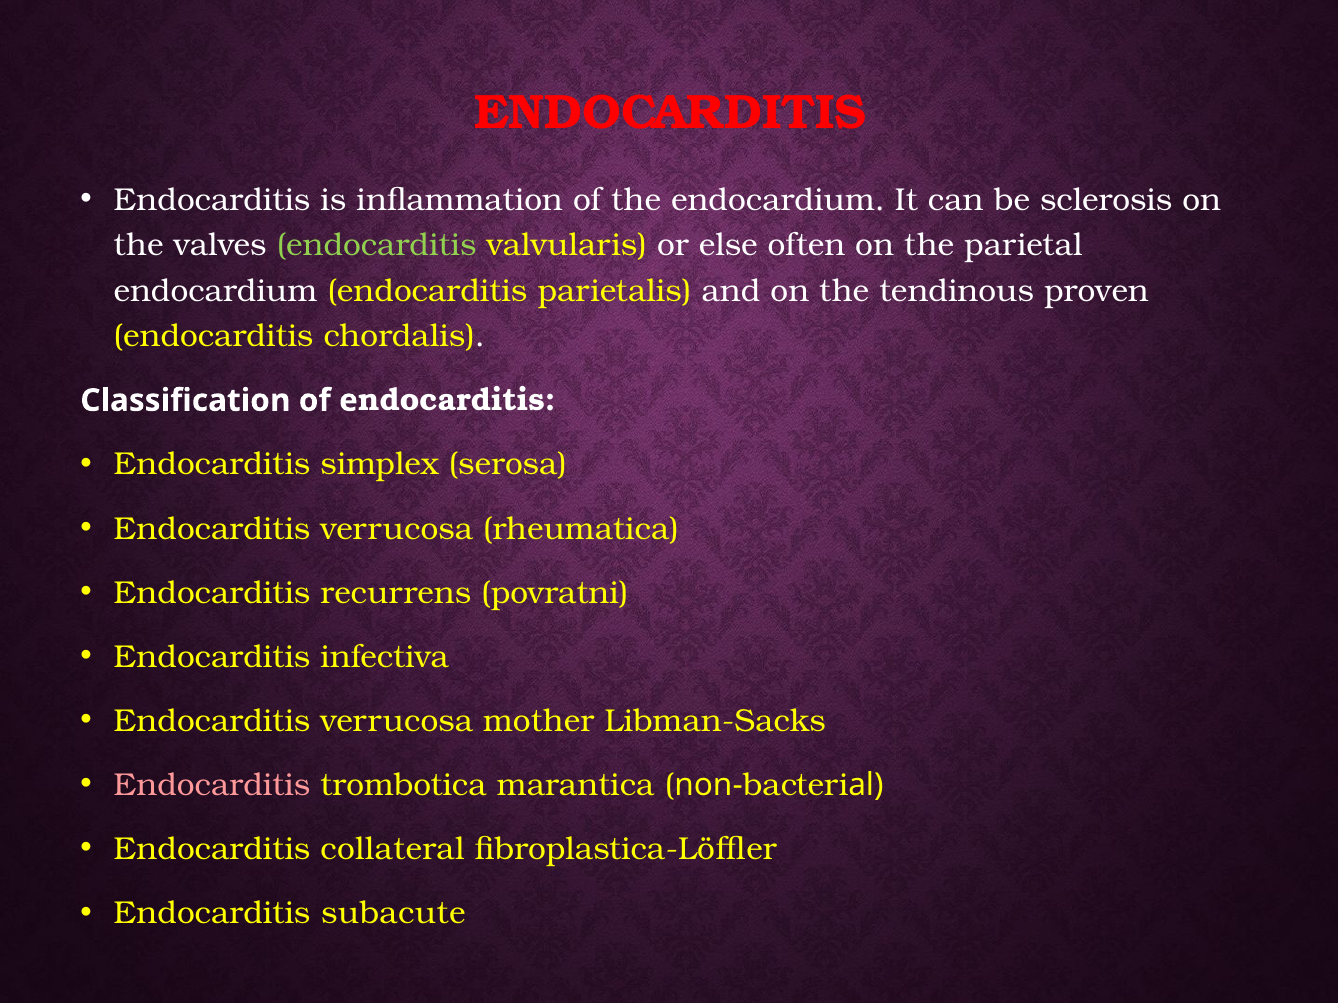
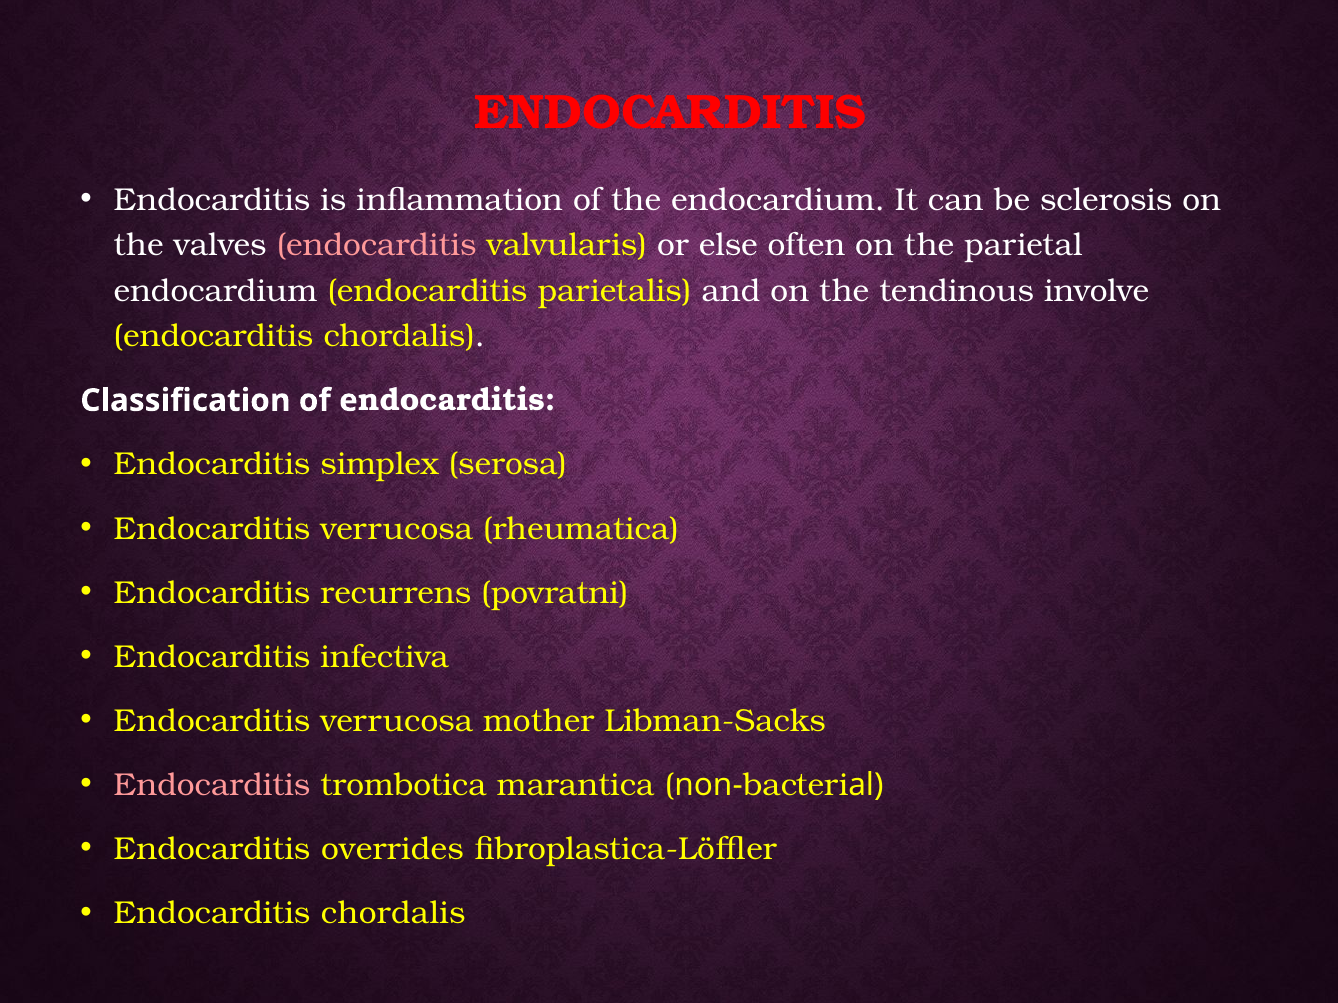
endocarditis colour: light green -> pink (377, 246)
proven: proven -> involve (1097, 291)
collateral: collateral -> overrides (392, 849)
subacute: subacute -> chordalis (393, 914)
